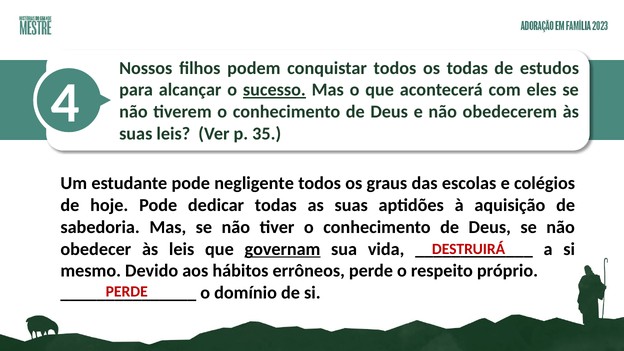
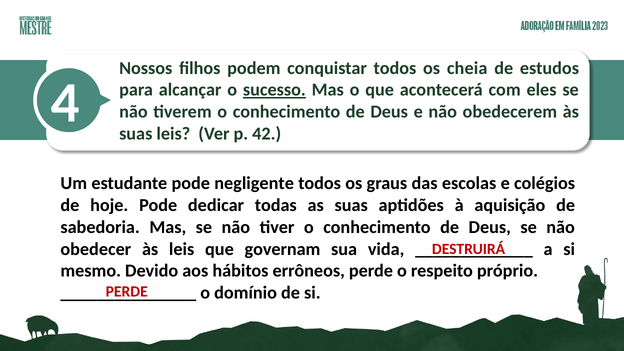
os todas: todas -> cheia (467, 68)
35: 35 -> 42 (267, 134)
governam underline: present -> none (282, 249)
